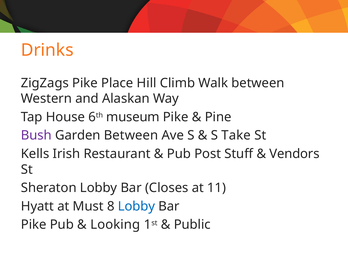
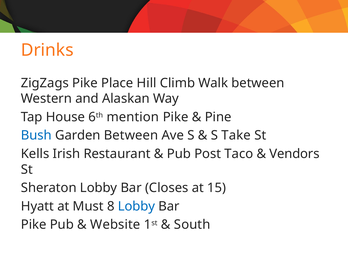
museum: museum -> mention (133, 117)
Bush colour: purple -> blue (36, 135)
Stuff: Stuff -> Taco (239, 154)
11: 11 -> 15 (217, 188)
Looking: Looking -> Website (115, 225)
Public: Public -> South (192, 225)
